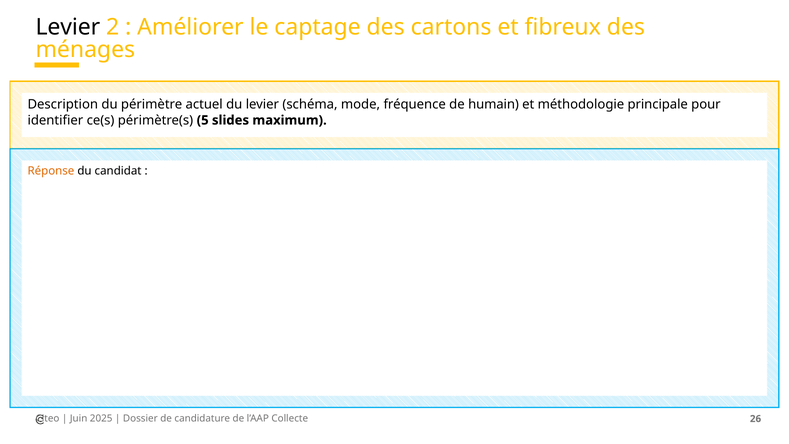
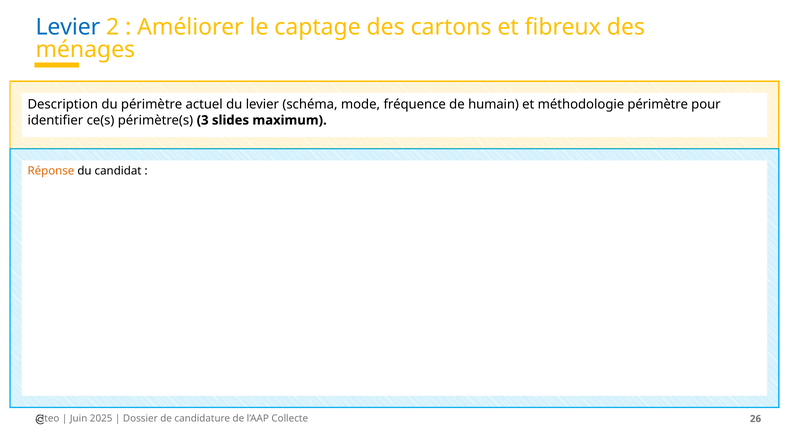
Levier colour: black -> blue (68, 27)
méthodologie principale: principale -> périmètre (658, 104)
5: 5 -> 3 (203, 120)
